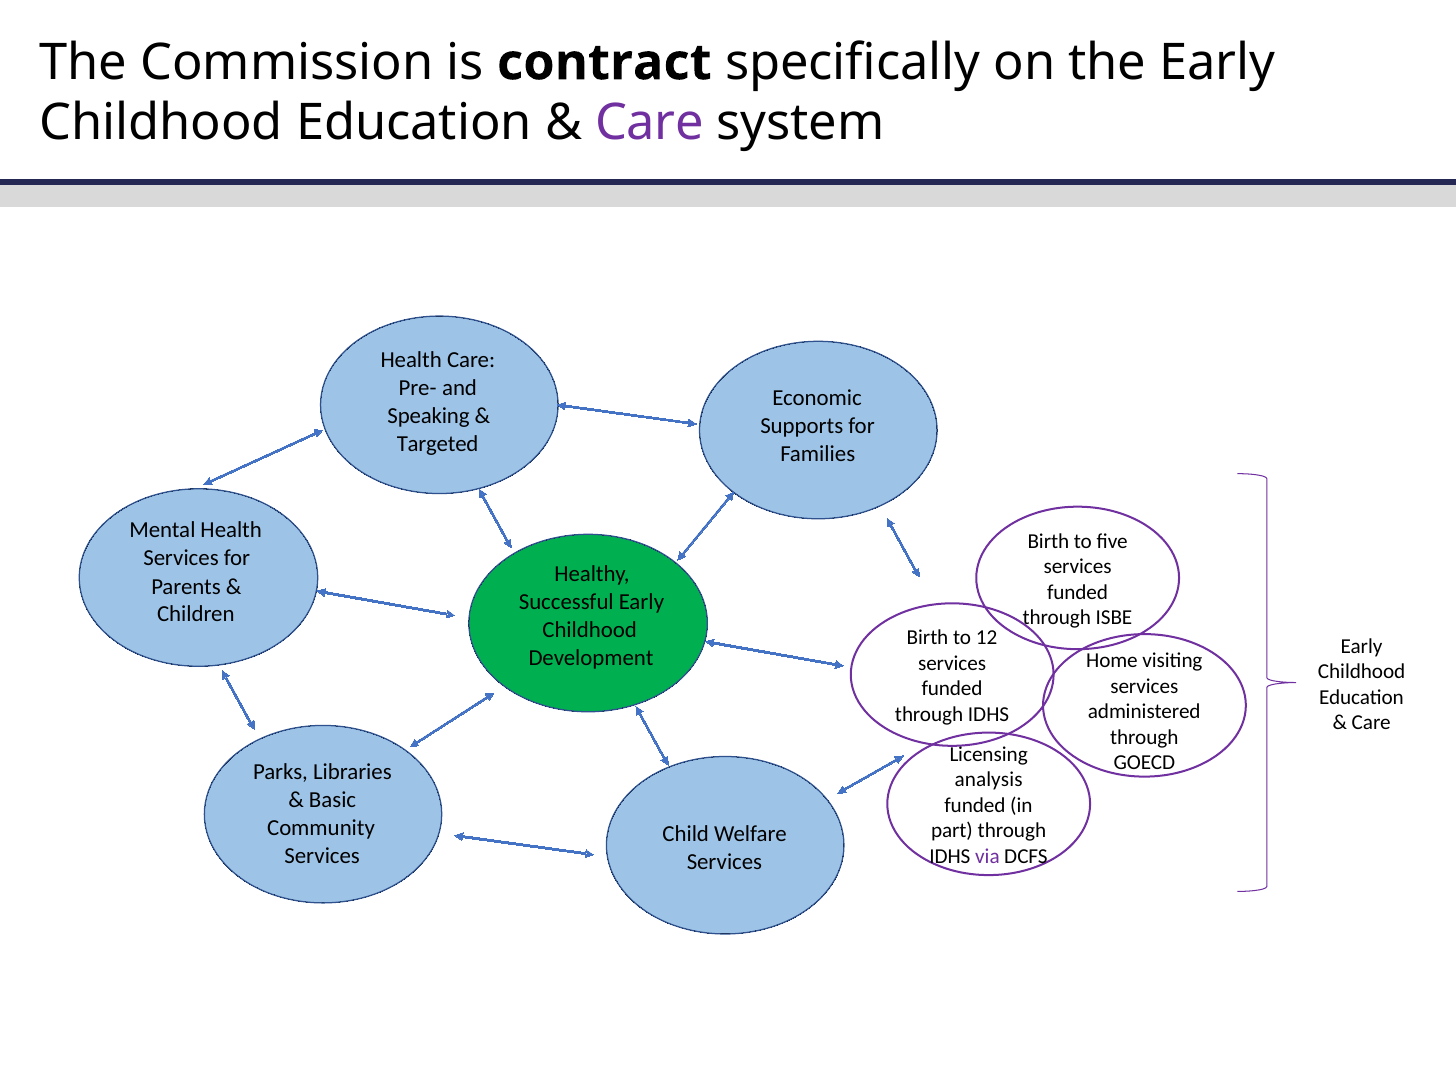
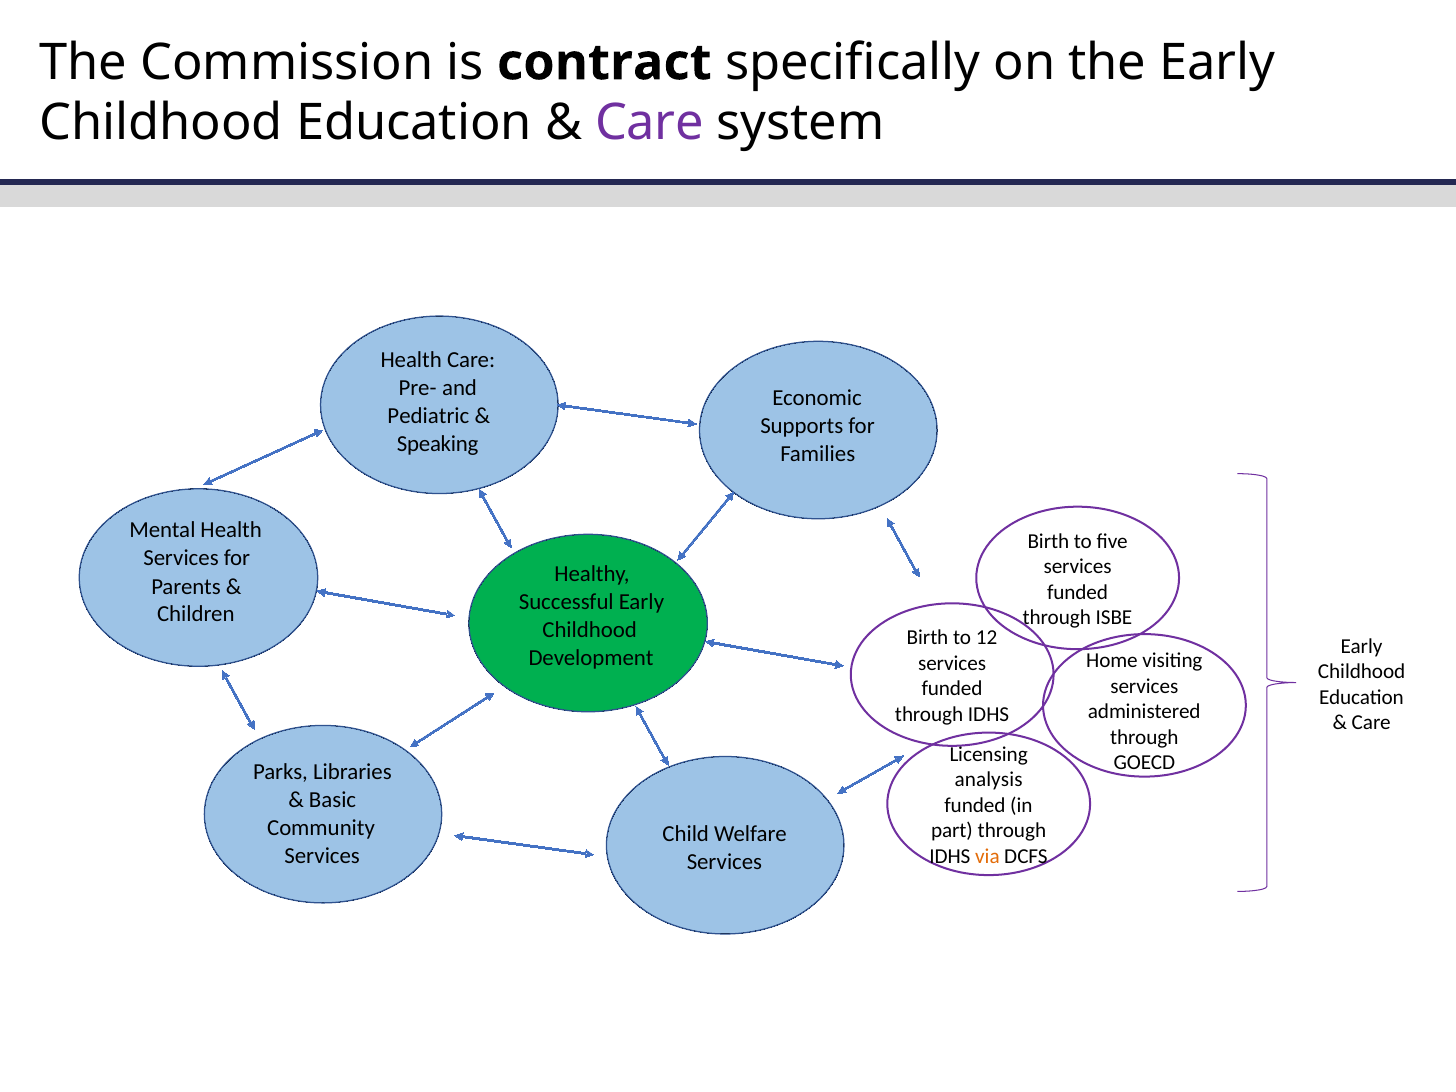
Speaking: Speaking -> Pediatric (428, 416)
Targeted: Targeted -> Speaking (438, 444)
via colour: purple -> orange (987, 856)
